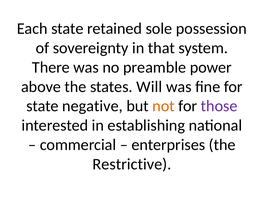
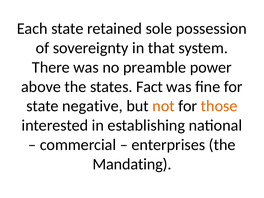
Will: Will -> Fact (149, 87)
those colour: purple -> orange (219, 106)
Restrictive: Restrictive -> Mandating (132, 164)
